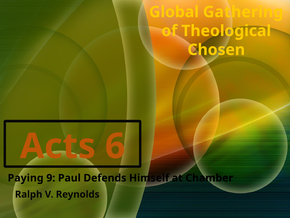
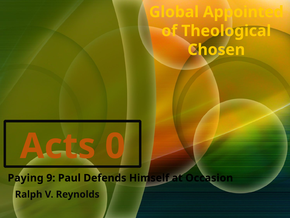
Gathering: Gathering -> Appointed (243, 12)
6: 6 -> 0 (115, 146)
Chamber: Chamber -> Occasion (209, 178)
